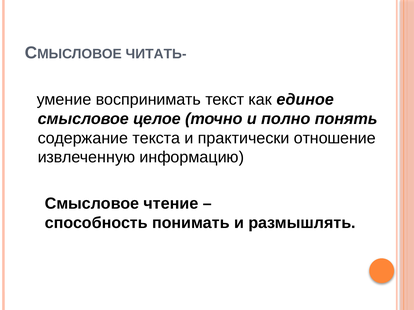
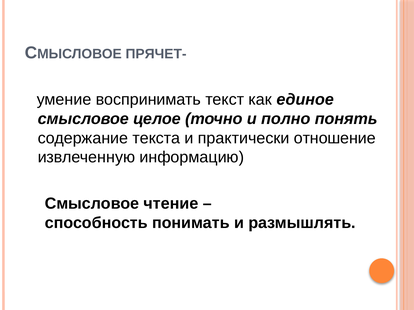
ЧИТАТЬ-: ЧИТАТЬ- -> ПРЯЧЕТ- (156, 54)
